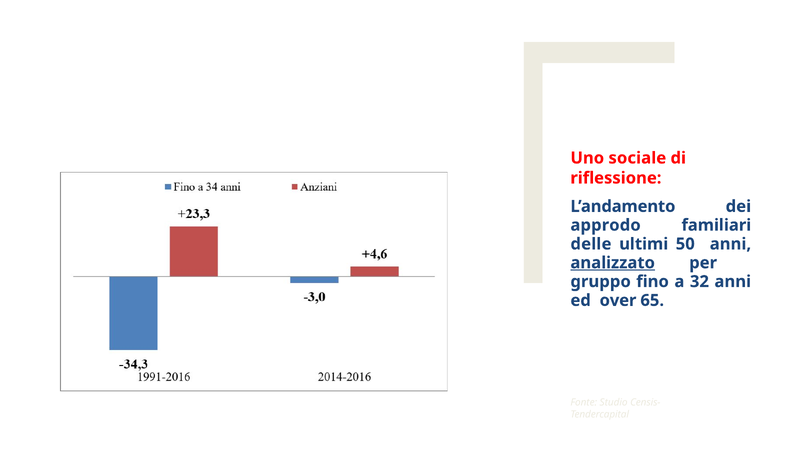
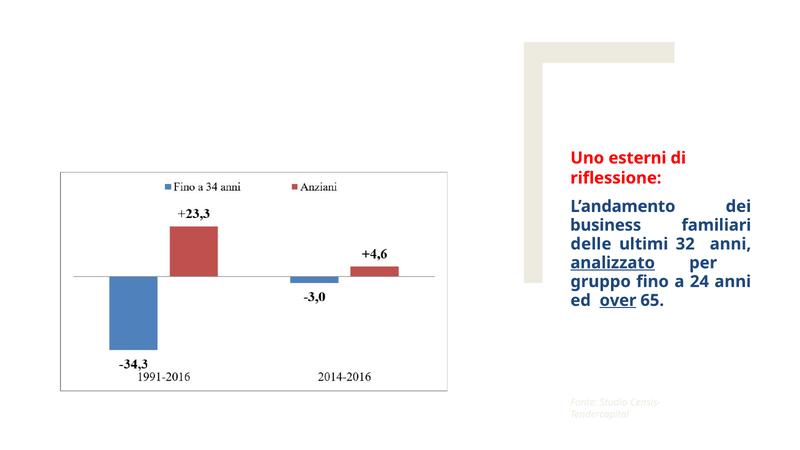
sociale: sociale -> esterni (637, 158)
approdo: approdo -> business (606, 225)
50: 50 -> 32 (685, 244)
32: 32 -> 24 (699, 282)
over underline: none -> present (618, 300)
